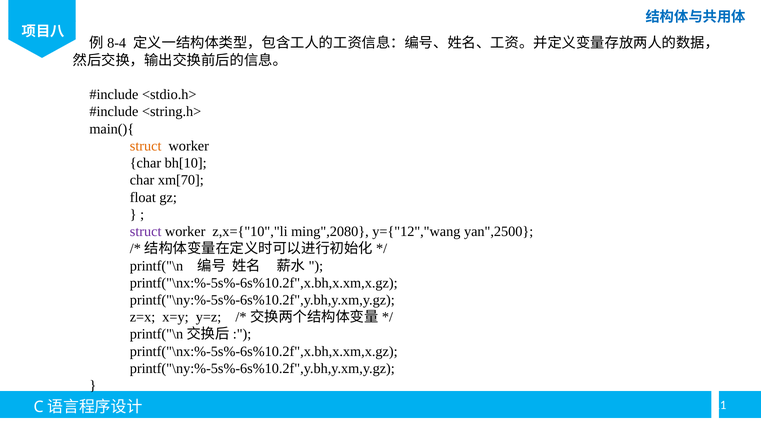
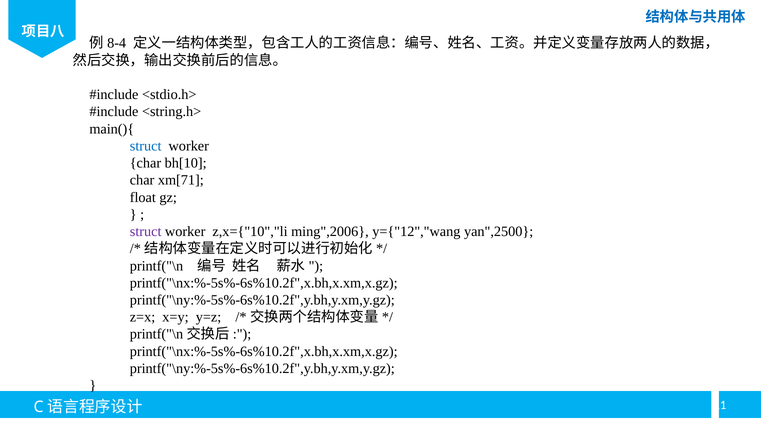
struct colour: orange -> blue (146, 146)
xm[70: xm[70 -> xm[71 (181, 180)
ming",2080: ming",2080 -> ming",2006 (330, 232)
